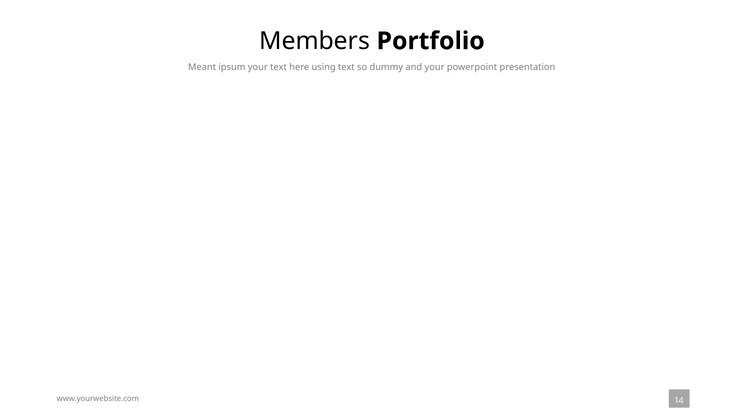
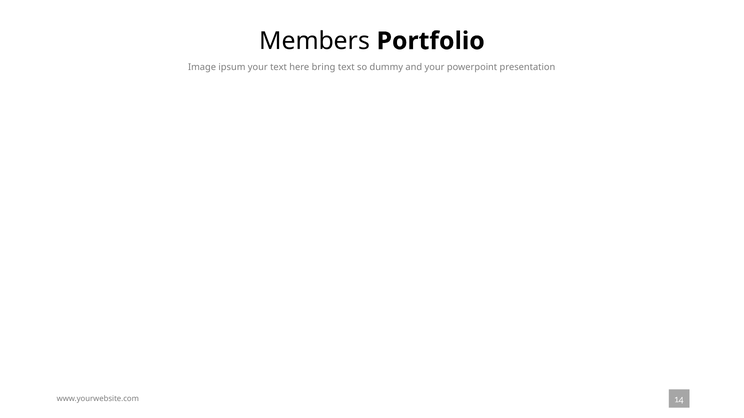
Meant: Meant -> Image (202, 67)
using: using -> bring (324, 67)
